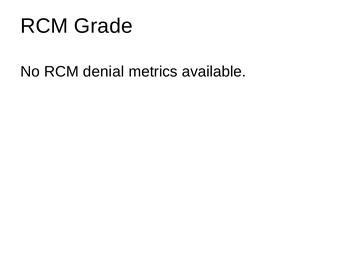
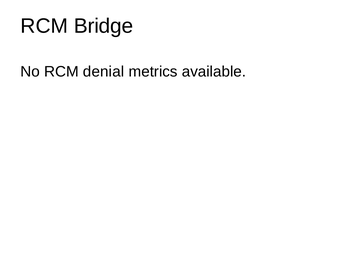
Grade: Grade -> Bridge (104, 26)
